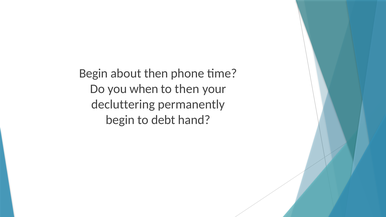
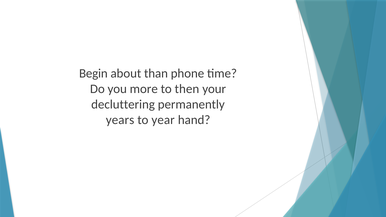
about then: then -> than (156, 74)
when: when -> more (144, 89)
begin: begin -> years (120, 120)
debt: debt -> year (163, 120)
